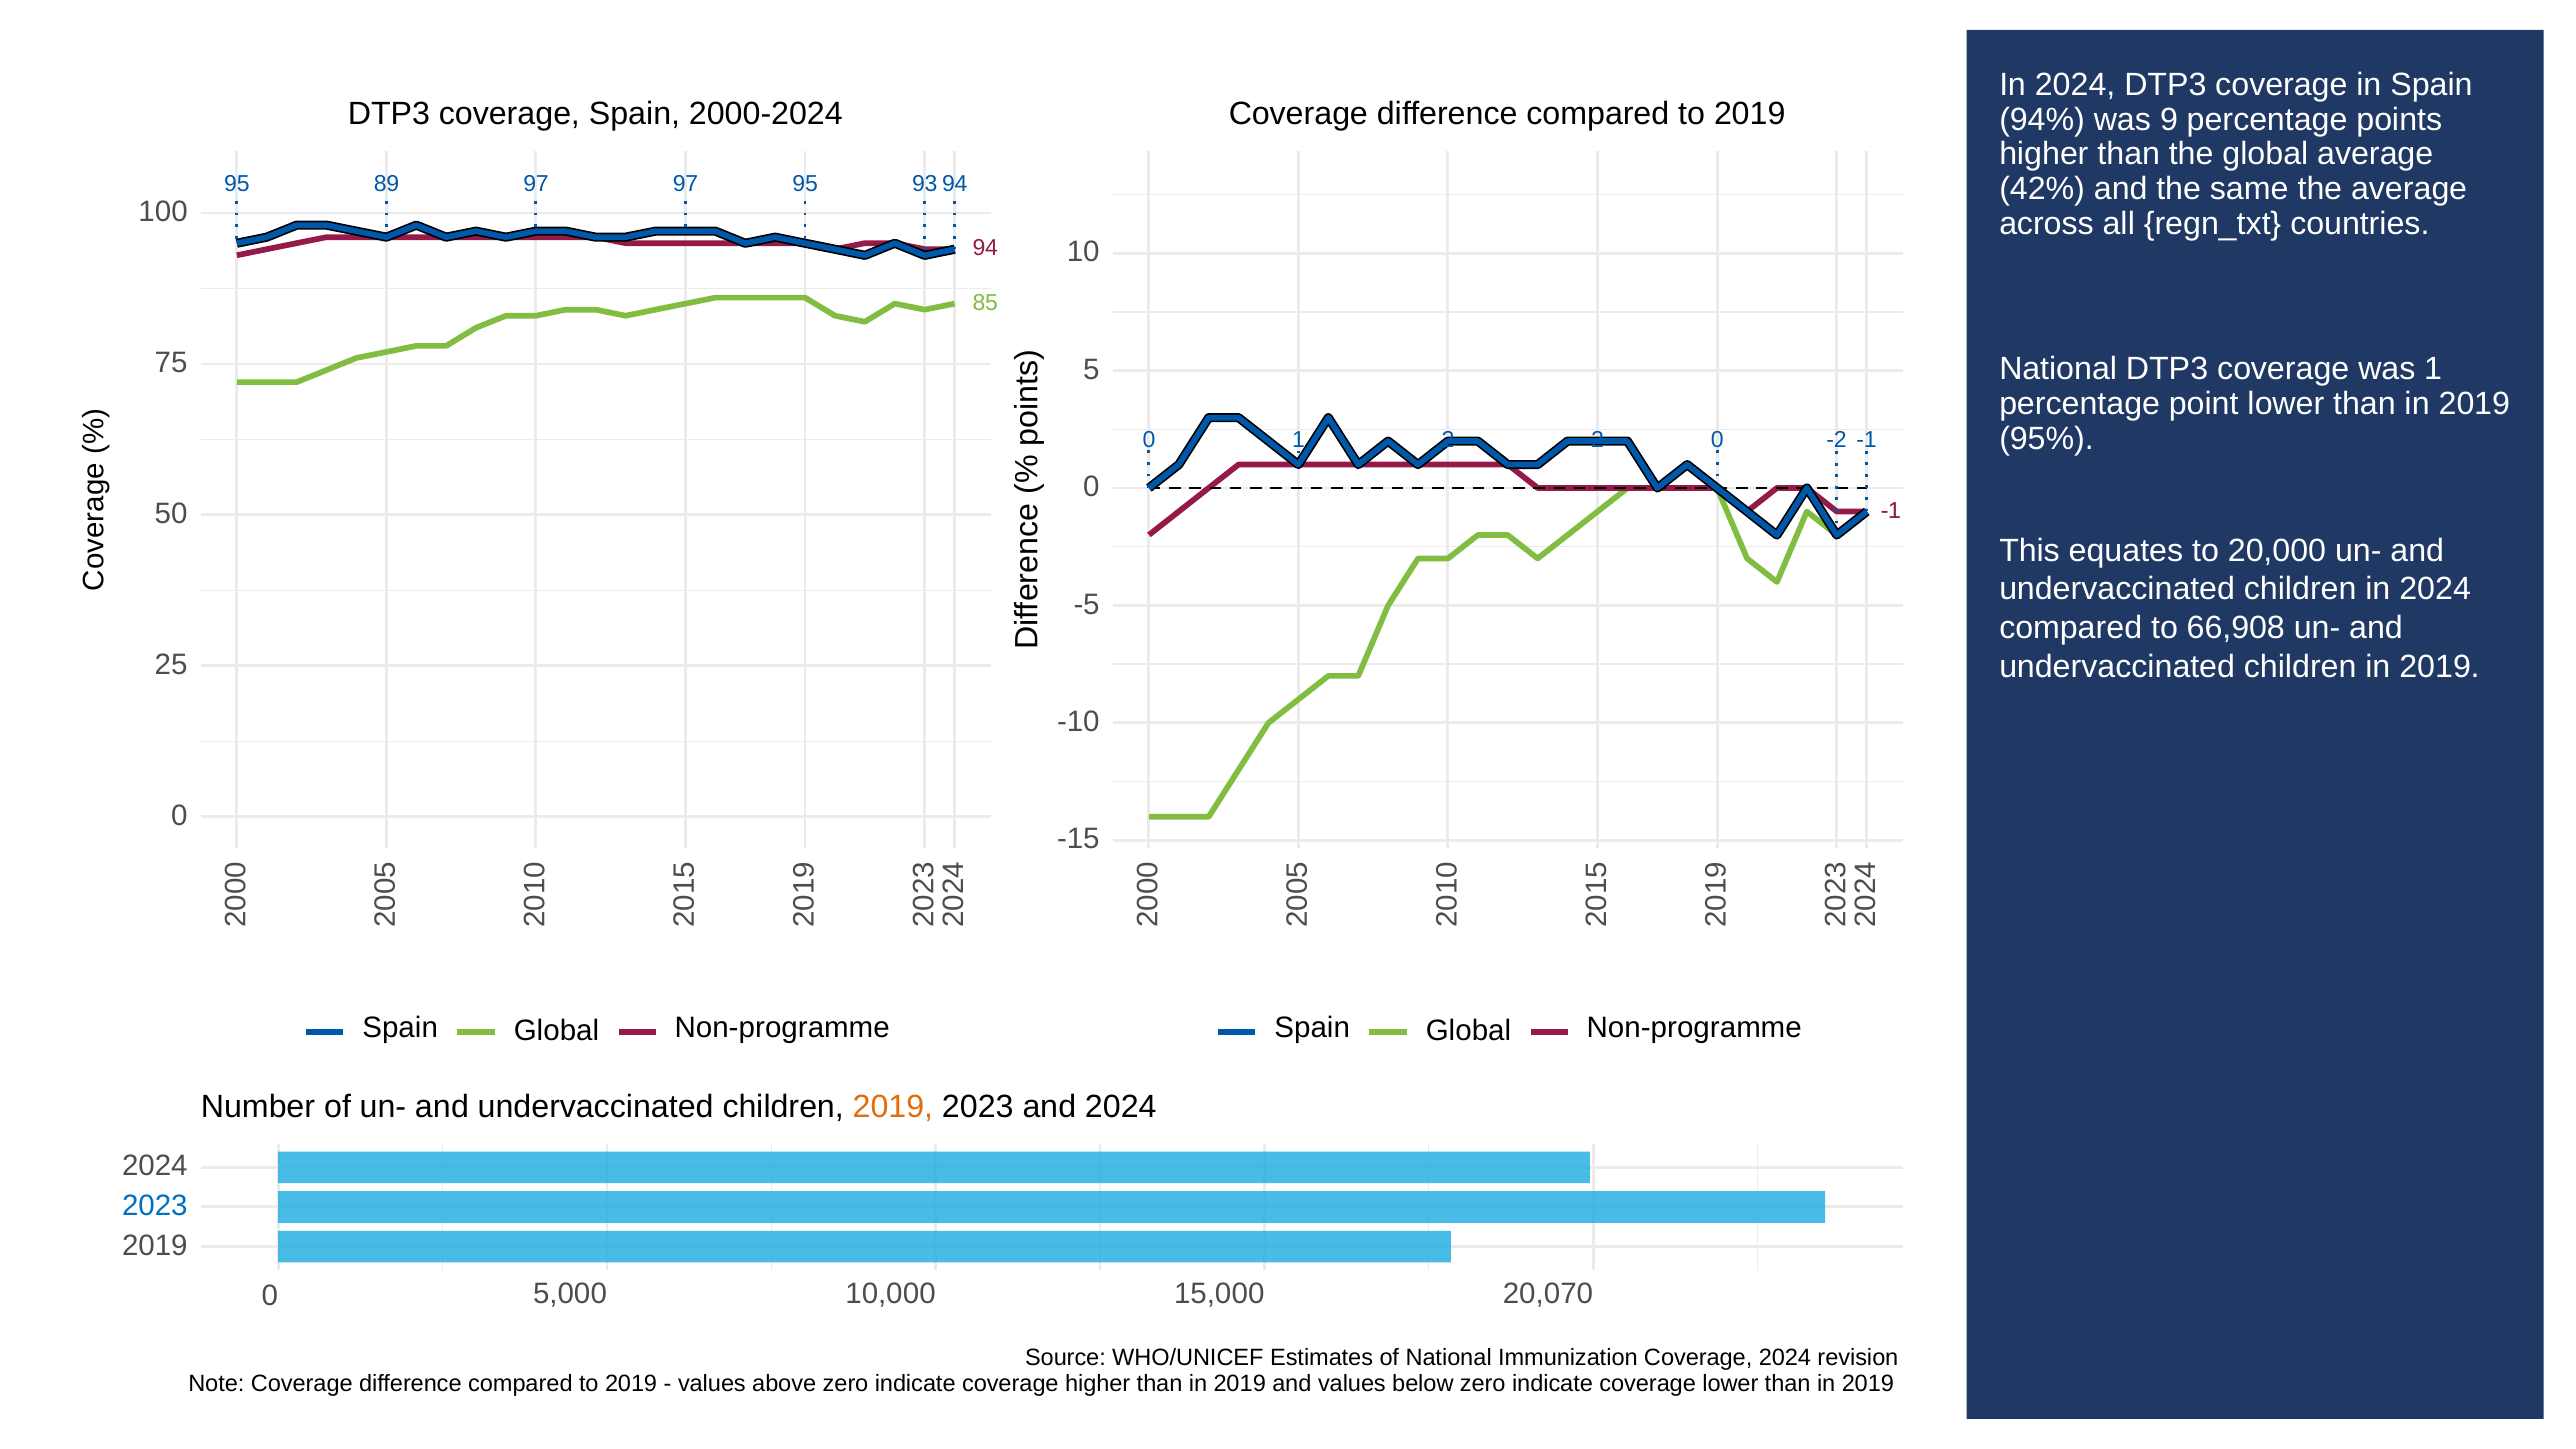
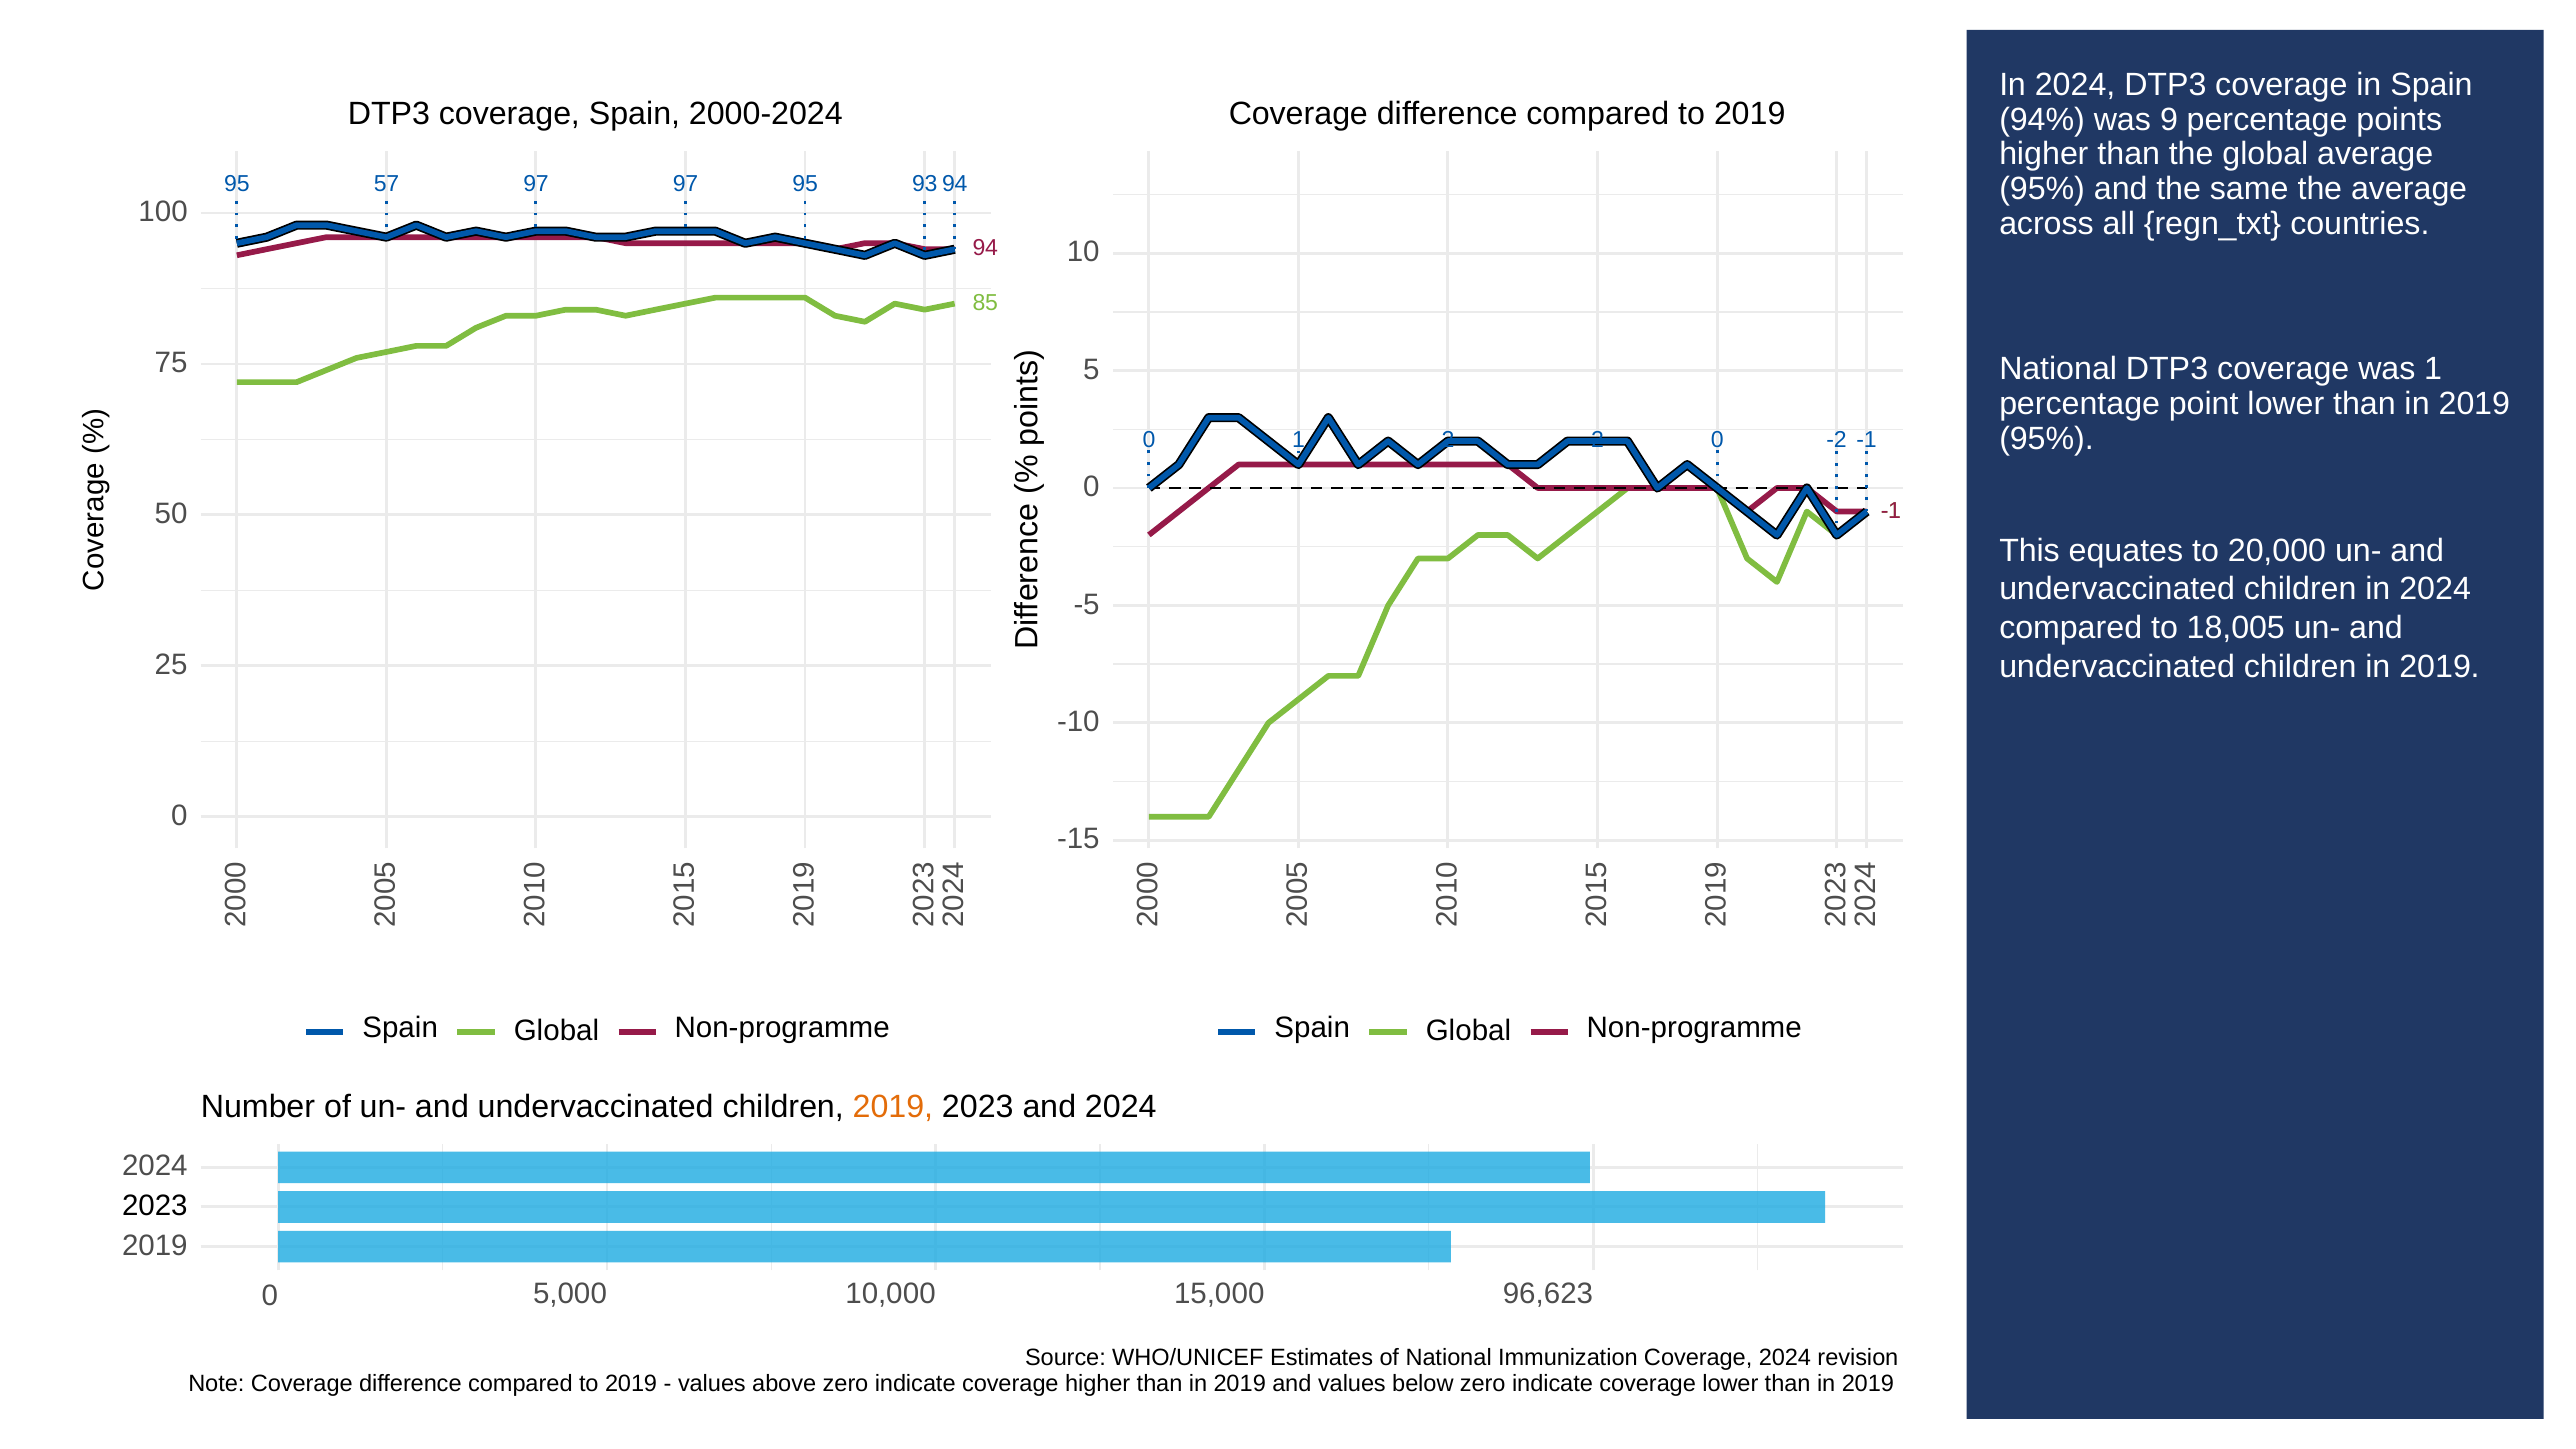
89: 89 -> 57 (387, 184)
42%: 42% -> 95% (2042, 189)
66,908: 66,908 -> 18,005 (2236, 628)
2023 colour: blue -> black (155, 1206)
20,070: 20,070 -> 96,623 (1548, 1294)
